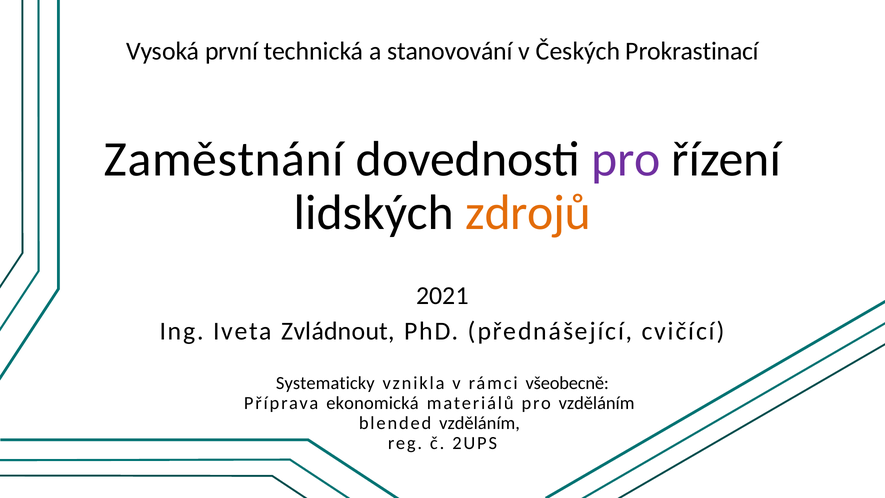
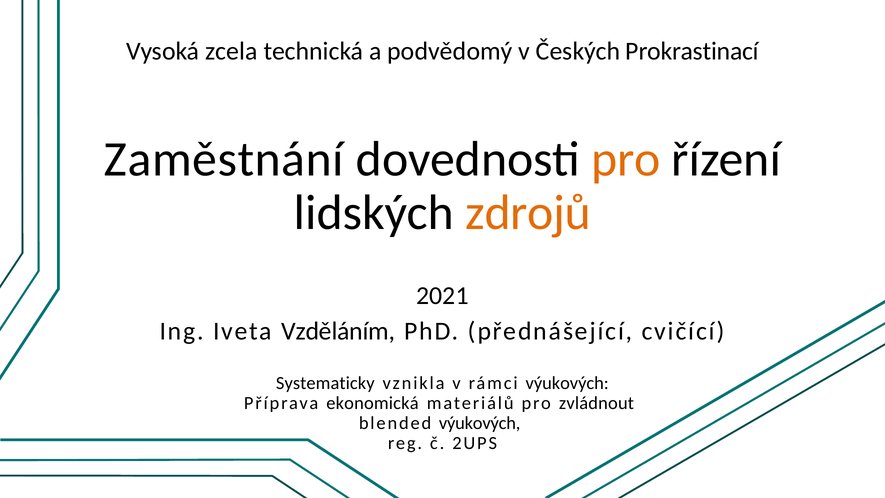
první: první -> zcela (231, 51)
stanovování: stanovování -> podvědomý (450, 51)
pro colour: purple -> orange (626, 159)
Zvládnout: Zvládnout -> Vzděláním (338, 331)
rámci všeobecně: všeobecně -> výukových (567, 383)
pro vzděláním: vzděláním -> zvládnout (596, 403)
blended vzděláním: vzděláním -> výukových (480, 423)
